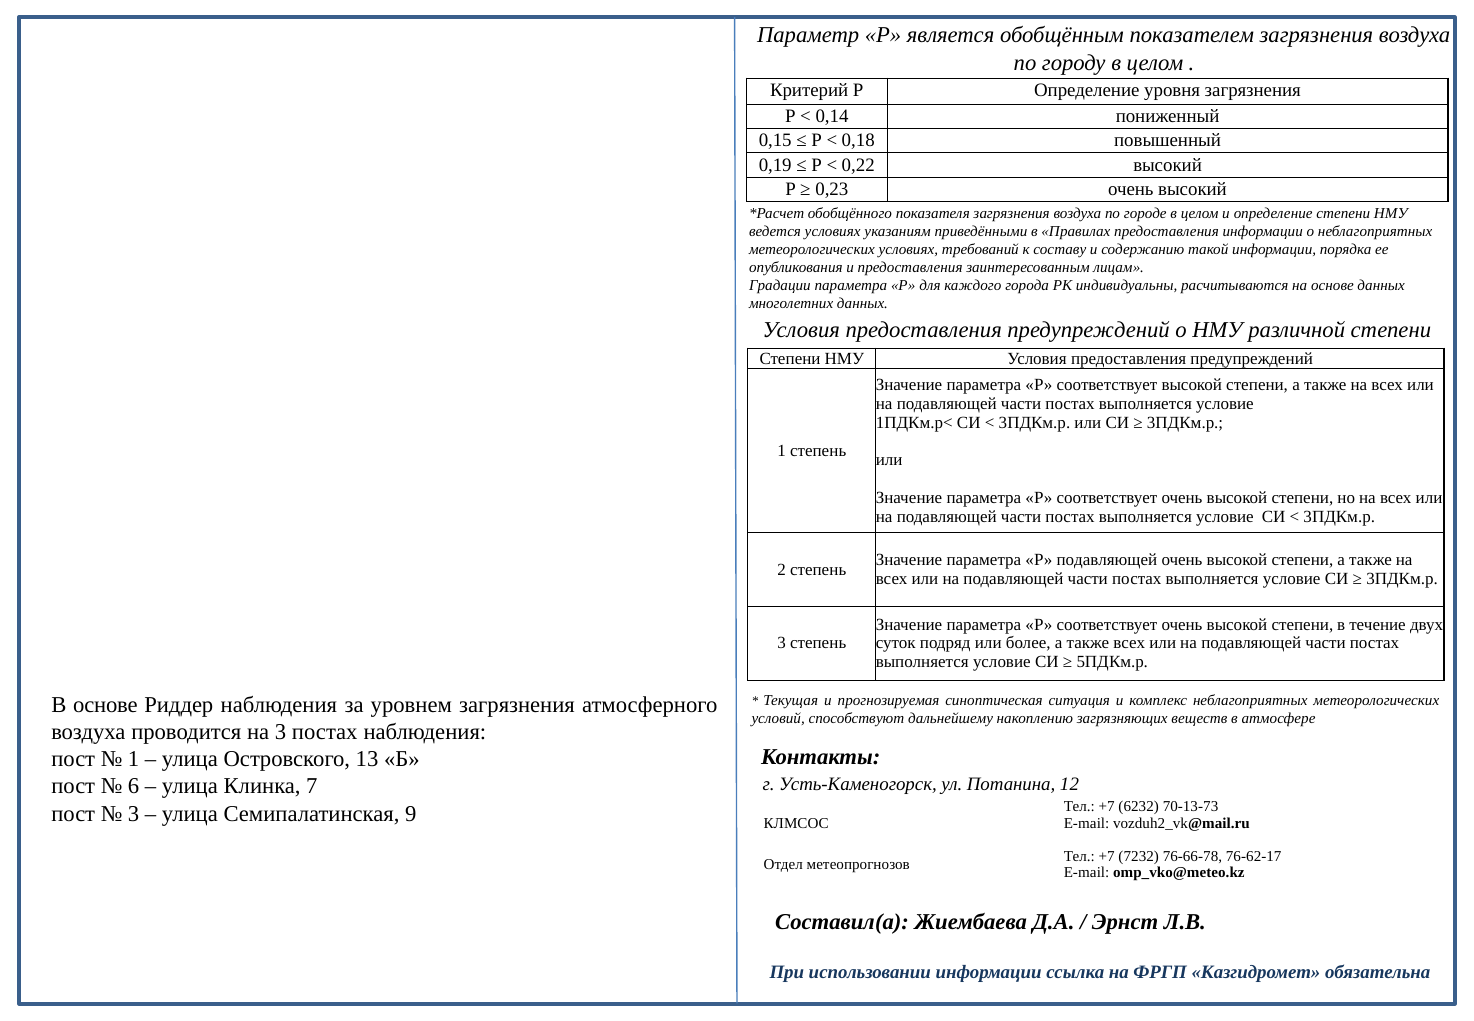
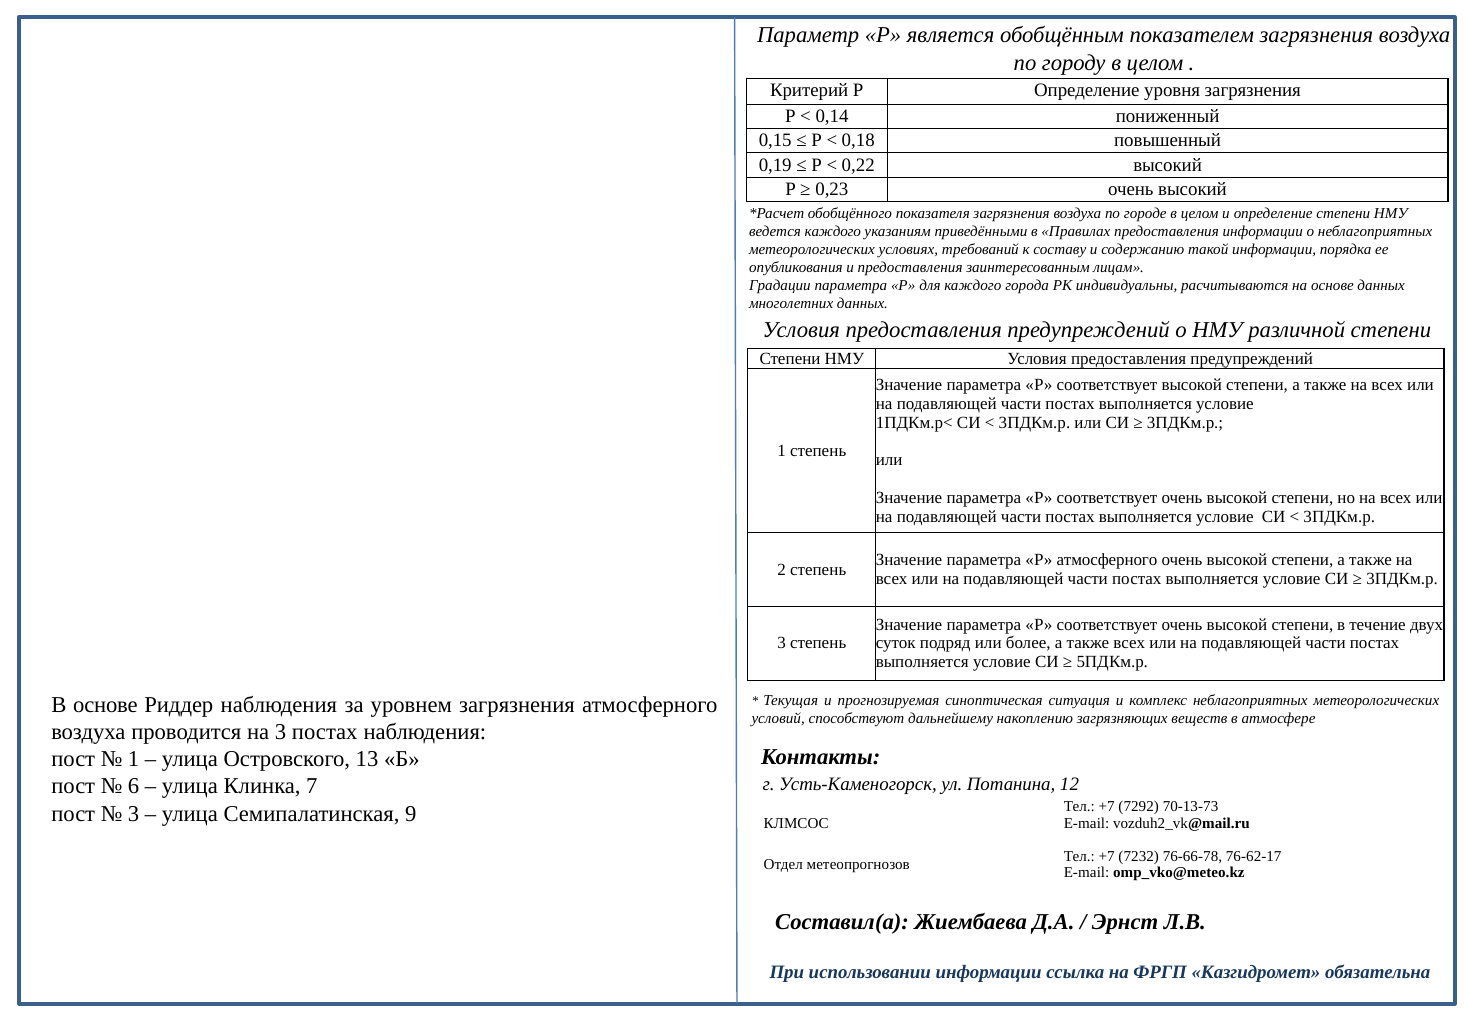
ведется условиях: условиях -> каждого (833, 231)
Р подавляющей: подавляющей -> атмосферного (1107, 560)
6232: 6232 -> 7292 (1139, 806)
